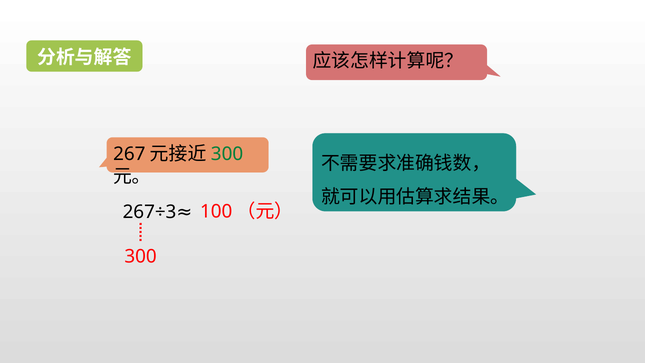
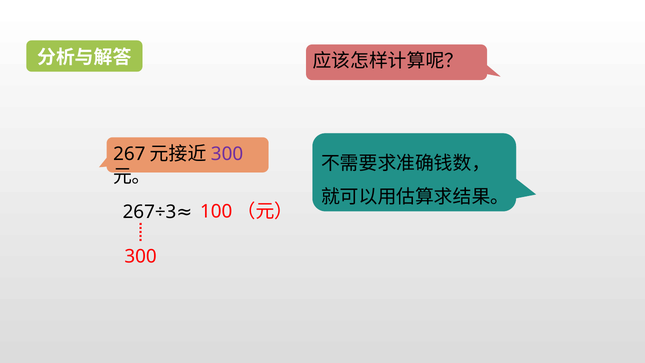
300 colour: green -> purple (227, 154)
